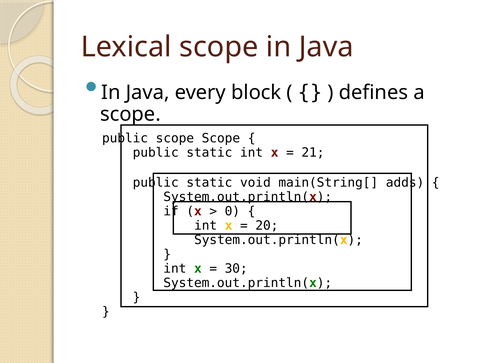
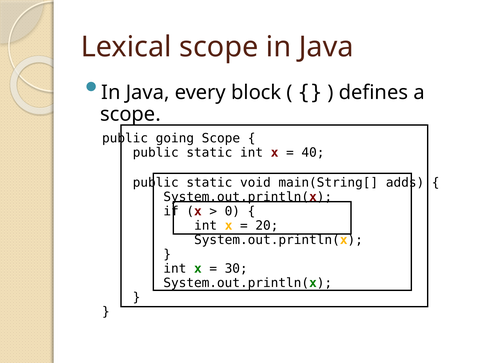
public scope: scope -> going (175, 138)
21: 21 -> 40 (313, 153)
